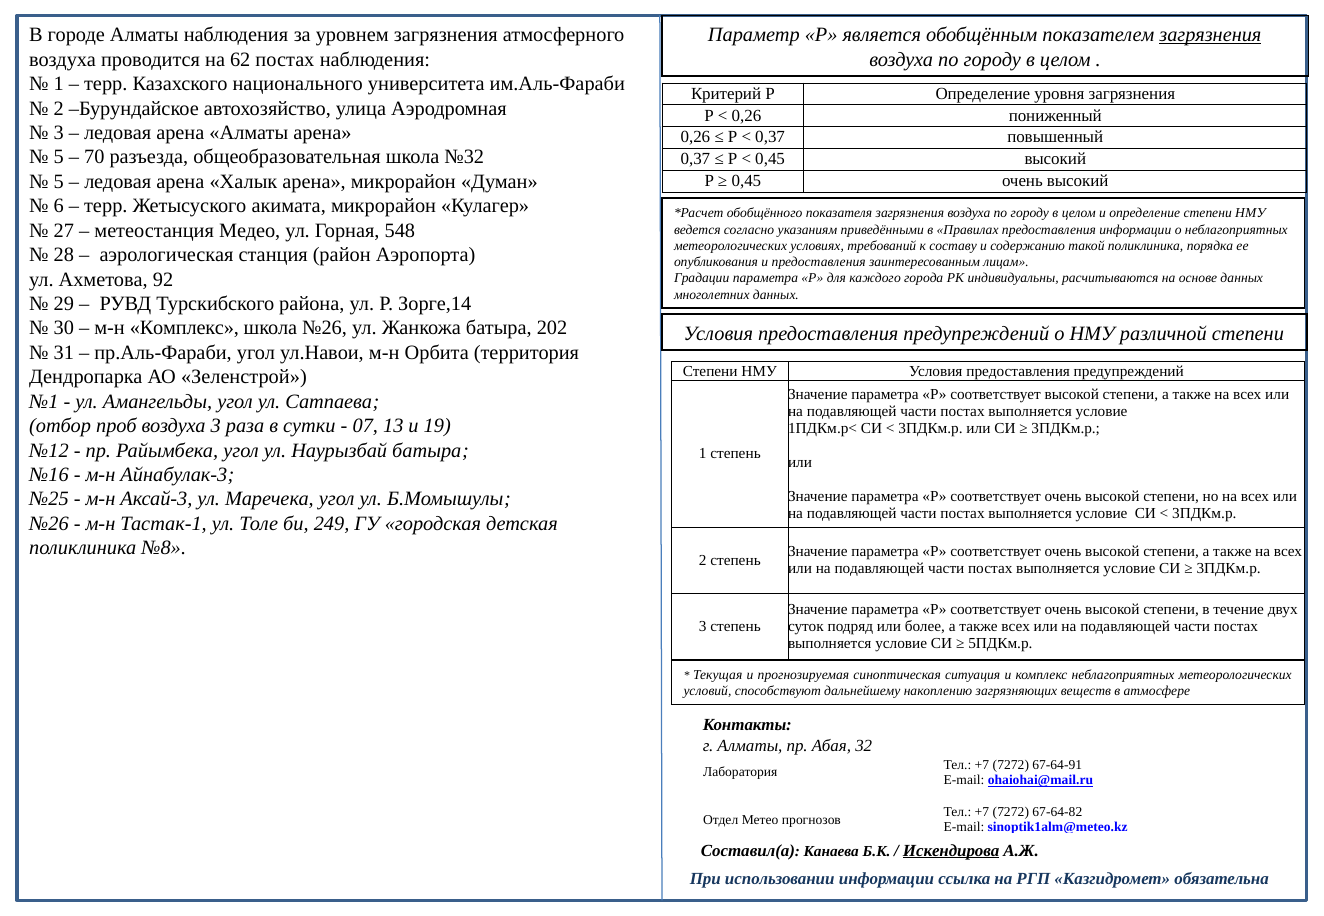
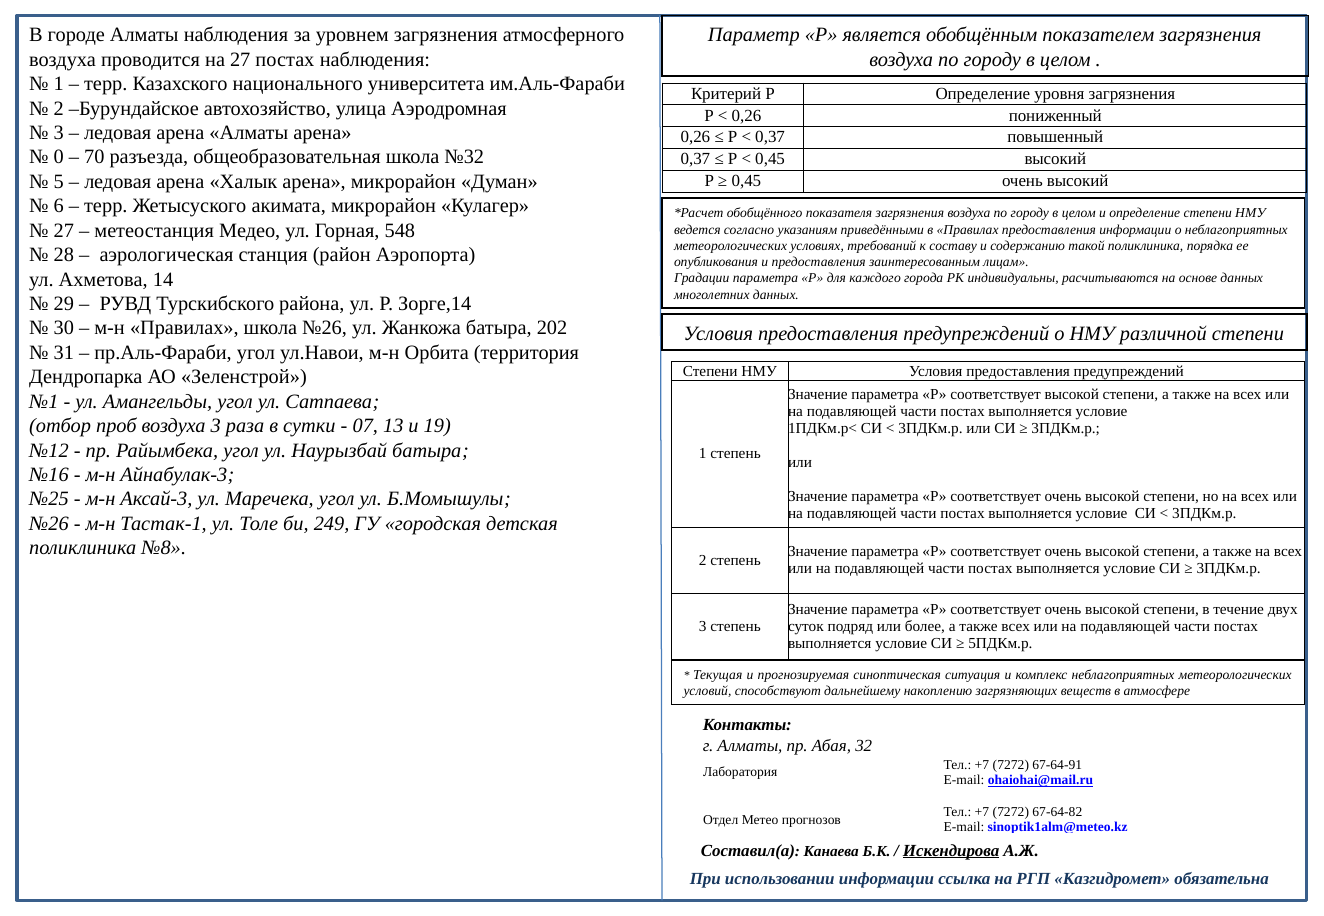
загрязнения underline: present -> none (1210, 35)
на 62: 62 -> 27 (240, 60)
5: 5 -> 0 (59, 157)
92: 92 -> 14 (163, 280)
м-н Комплекс: Комплекс -> Правилах (184, 328)
